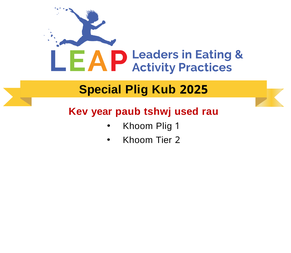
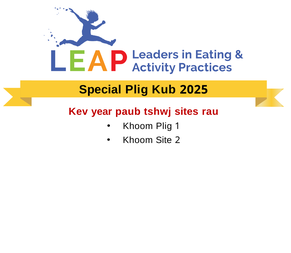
used: used -> sites (187, 112)
Tier: Tier -> Site (164, 140)
